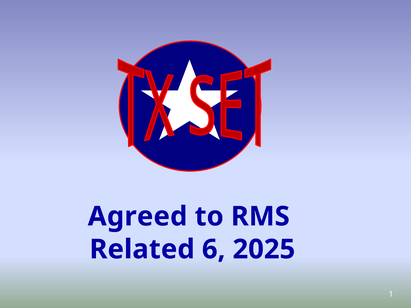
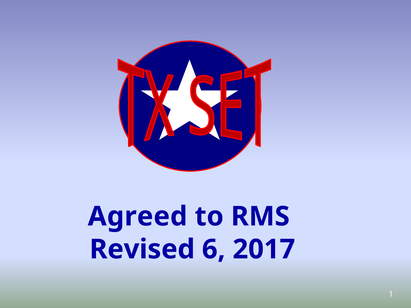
Related: Related -> Revised (142, 250)
2025: 2025 -> 2017 (264, 250)
